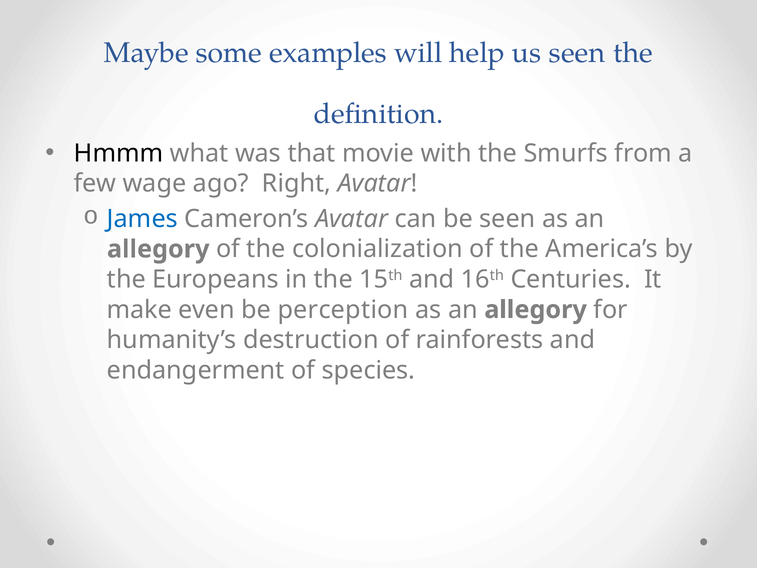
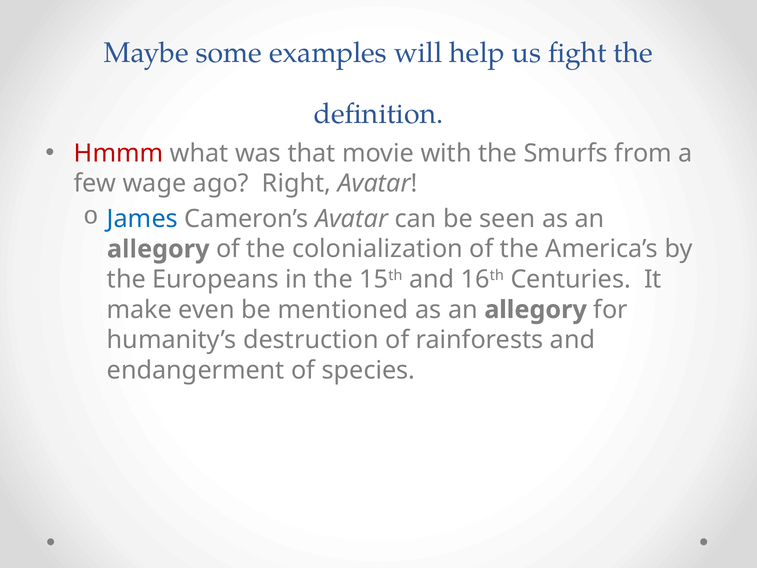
us seen: seen -> fight (577, 53)
Hmmm colour: black -> red (119, 153)
perception: perception -> mentioned (343, 310)
